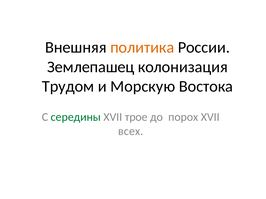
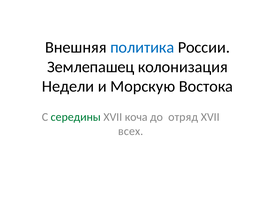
политика colour: orange -> blue (142, 47)
Трудом: Трудом -> Недели (68, 87)
трое: трое -> коча (136, 117)
порох: порох -> отряд (183, 117)
